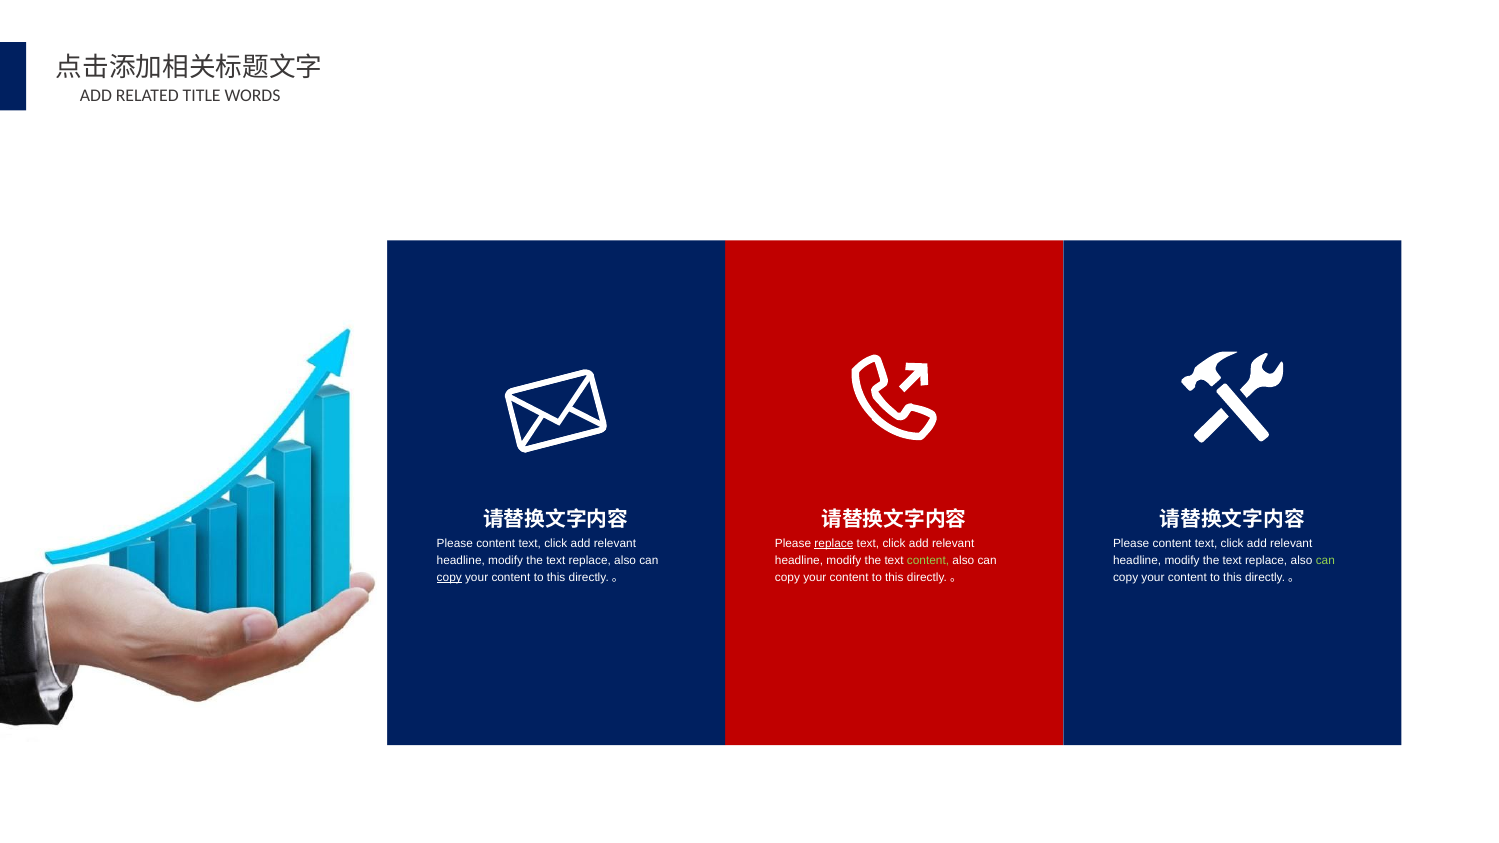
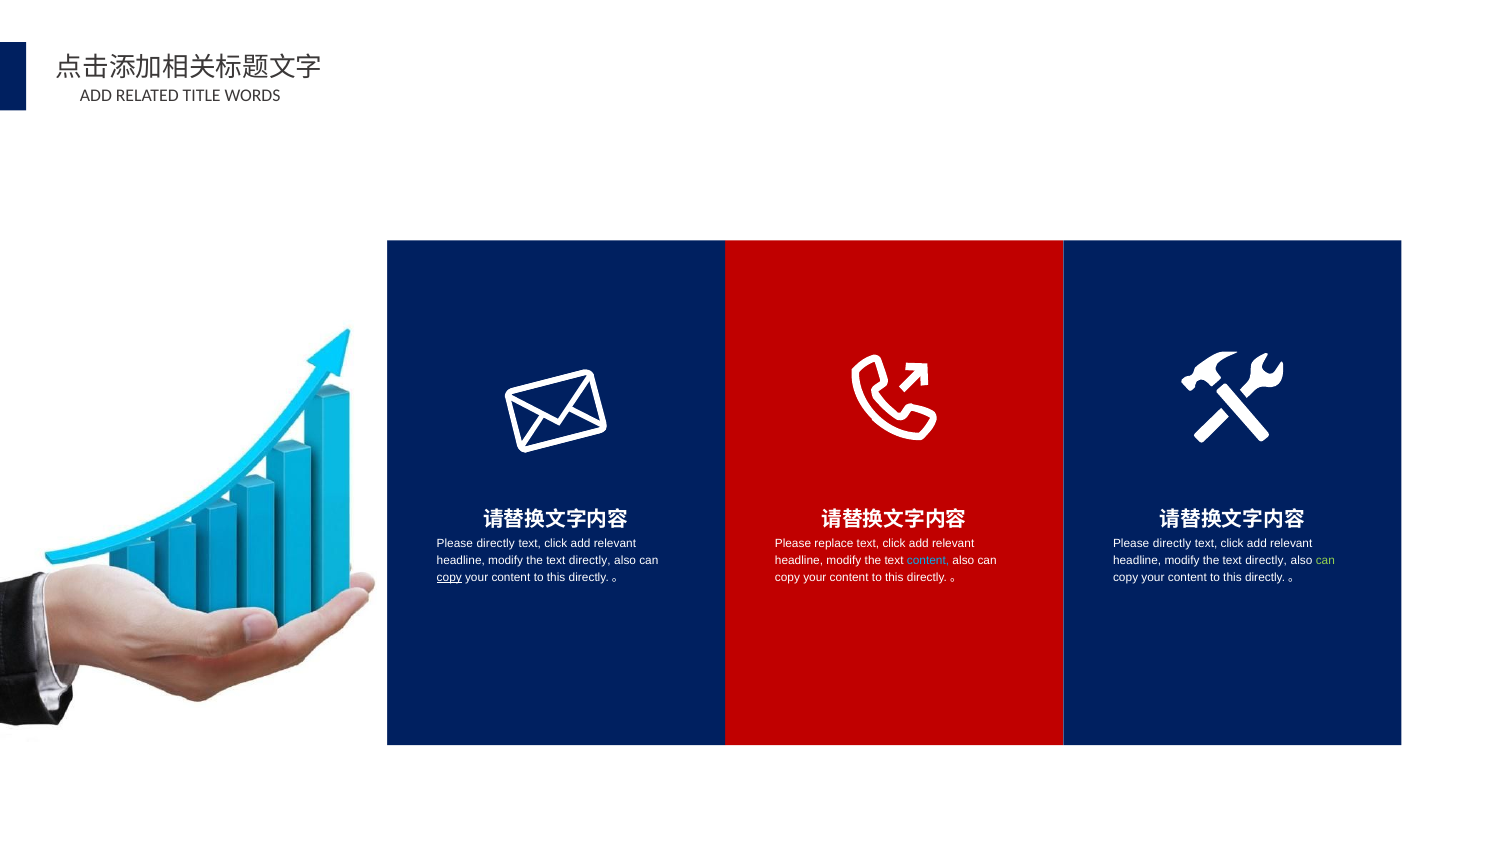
content: content -> directly (496, 544)
replace underline: present -> none (834, 544)
content: content -> directly (1172, 544)
replace: replace -> directly (590, 561)
content colour: light green -> light blue (928, 561)
replace: replace -> directly (1266, 561)
